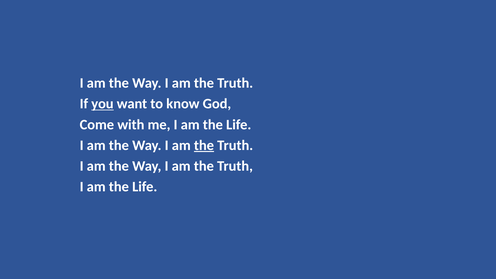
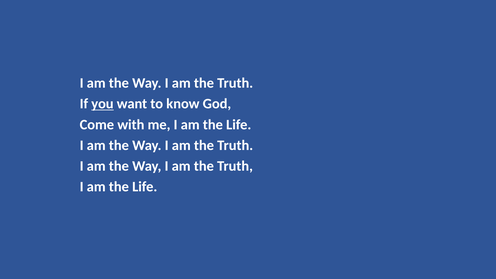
the underline: present -> none (204, 145)
